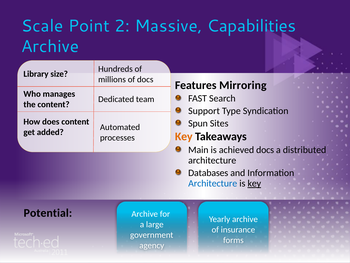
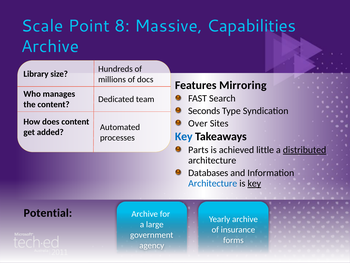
2: 2 -> 8 (122, 26)
Support: Support -> Seconds (204, 111)
Spun: Spun -> Over (198, 123)
Key colour: orange -> blue (184, 136)
Main: Main -> Parts (198, 150)
achieved docs: docs -> little (265, 150)
distributed underline: none -> present (305, 150)
